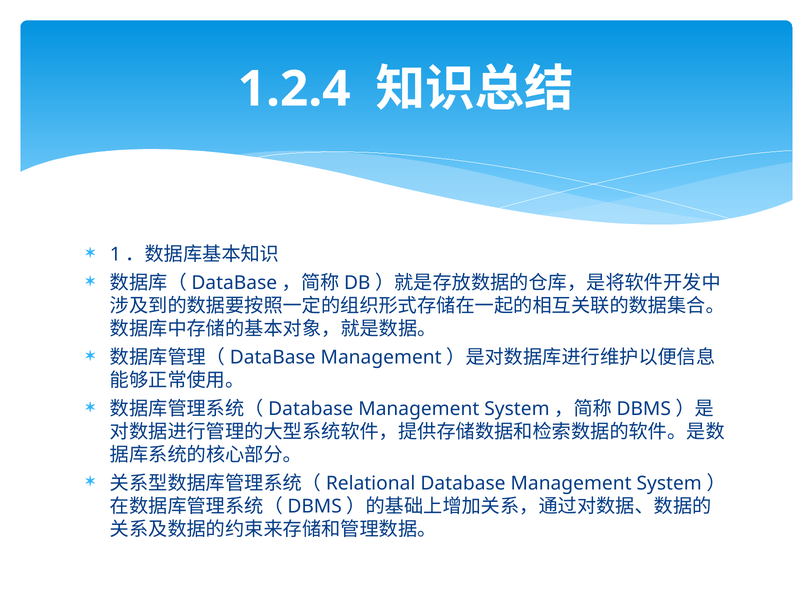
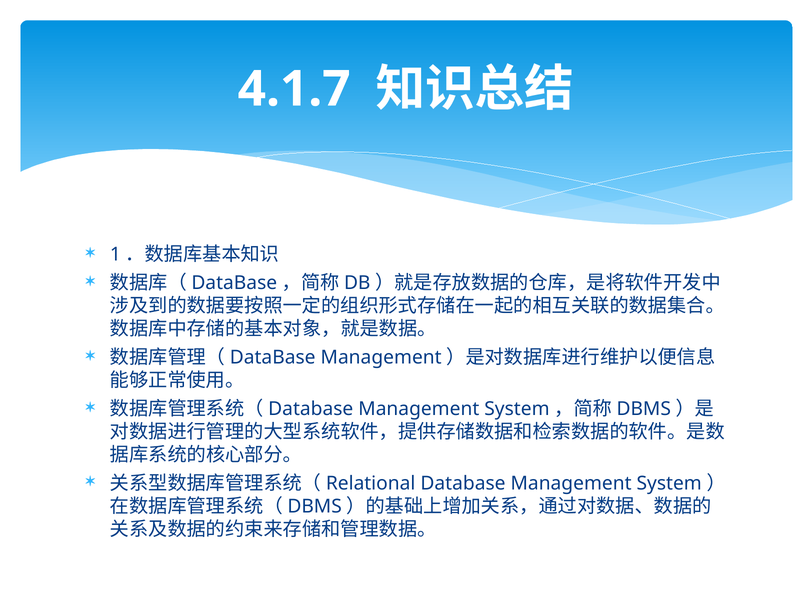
1.2.4: 1.2.4 -> 4.1.7 (294, 89)
